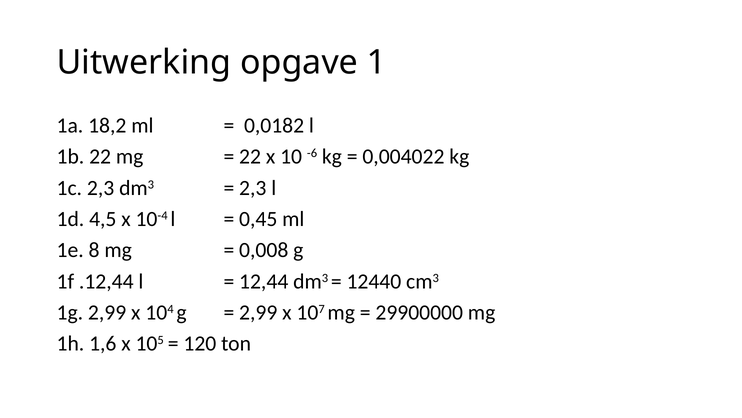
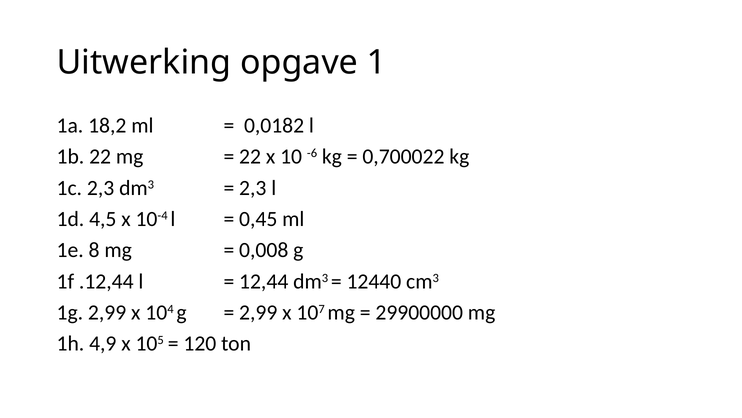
0,004022: 0,004022 -> 0,700022 (403, 157)
1,6: 1,6 -> 4,9 (103, 343)
